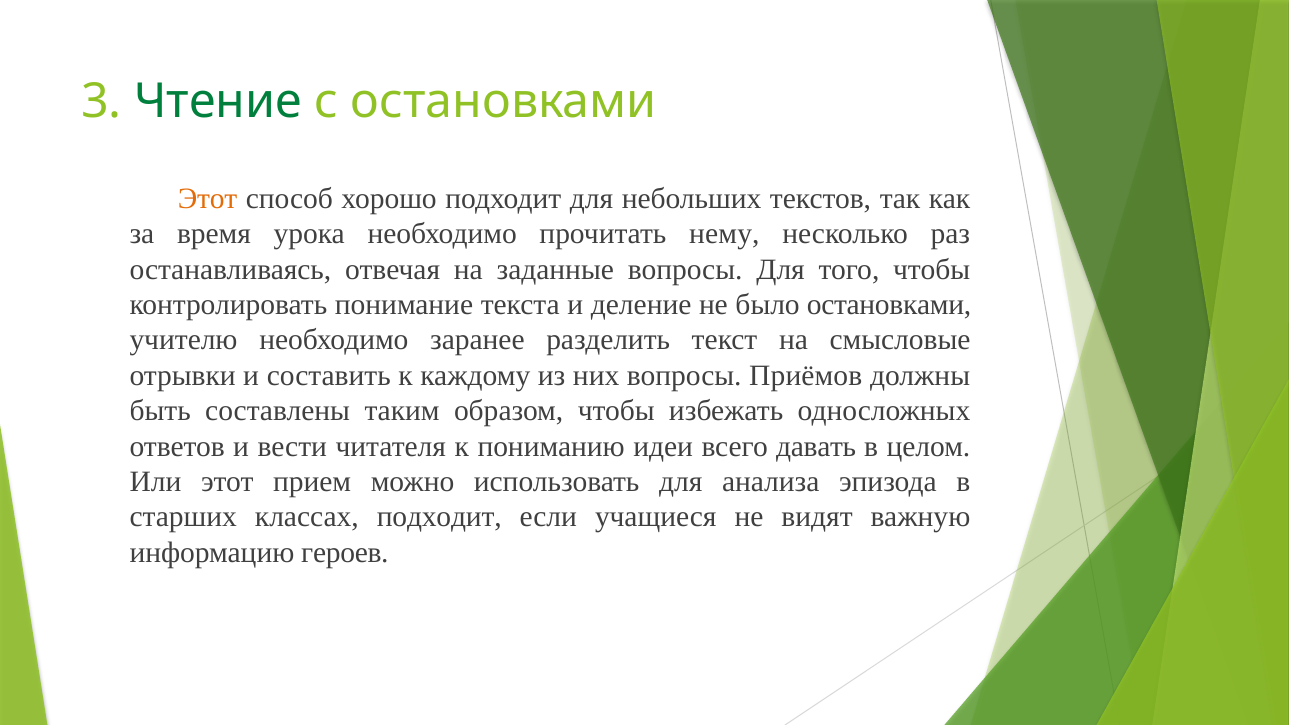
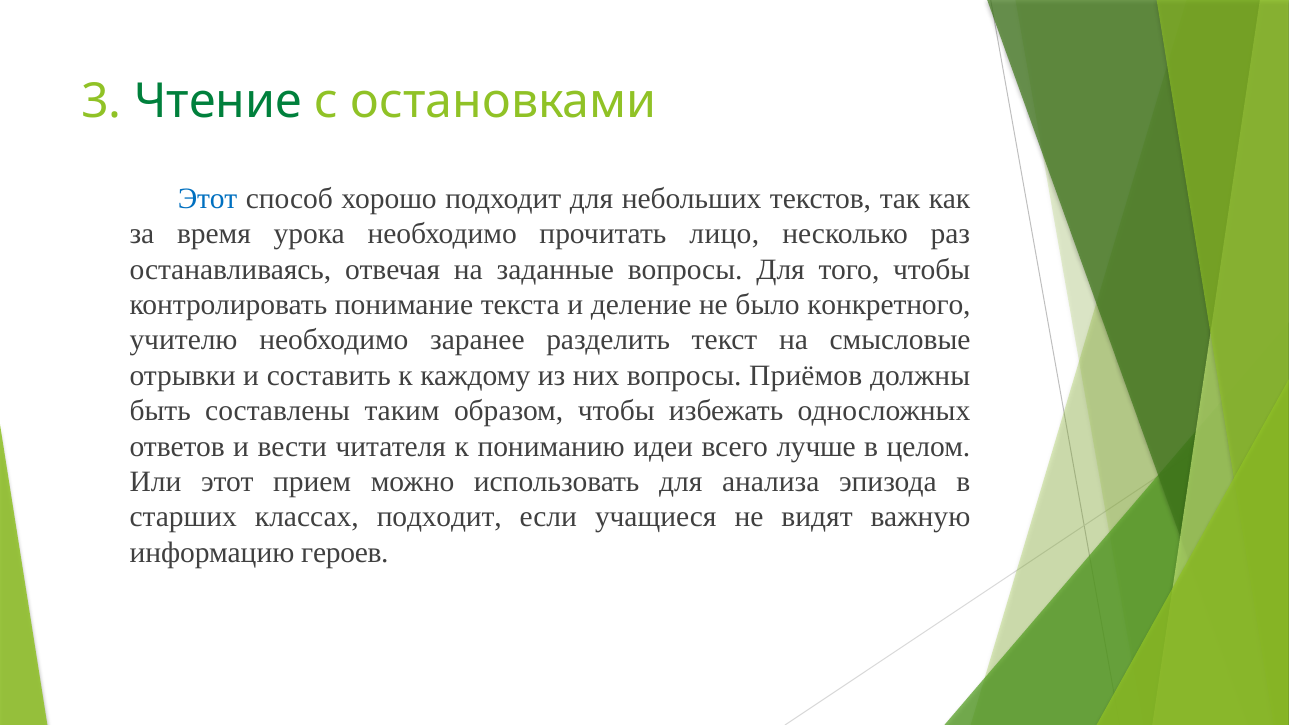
Этот colour: orange -> blue (208, 199)
нему: нему -> лицо (724, 234)
было остановками: остановками -> конкретного (889, 305)
давать: давать -> лучше (816, 446)
